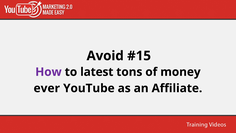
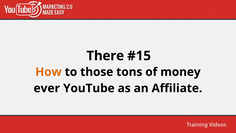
Avoid: Avoid -> There (105, 56)
How colour: purple -> orange (48, 72)
latest: latest -> those (97, 72)
